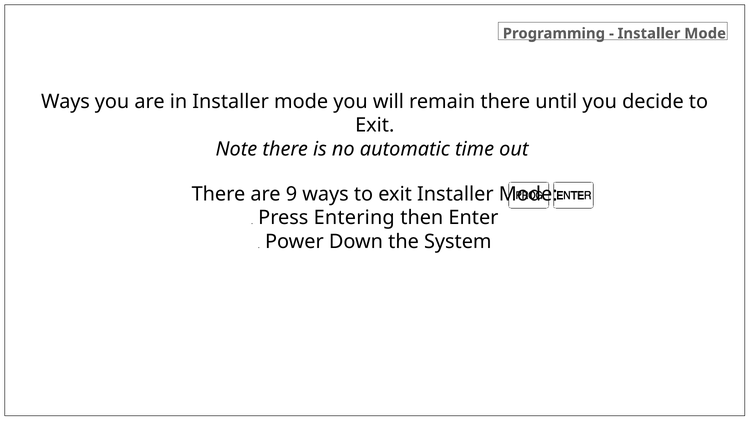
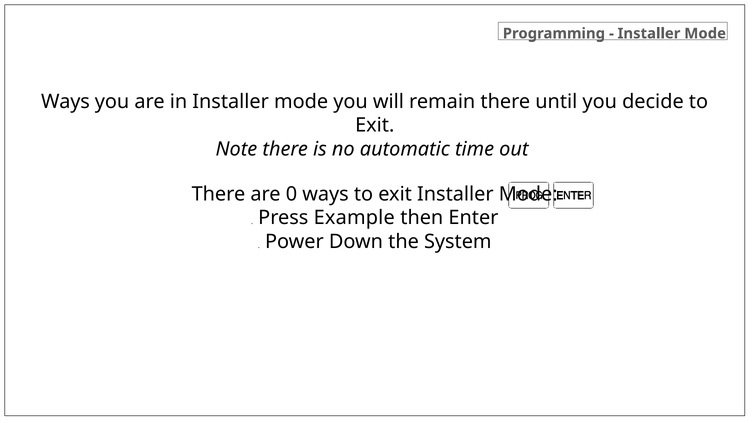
9: 9 -> 0 (291, 194)
Entering: Entering -> Example (354, 218)
